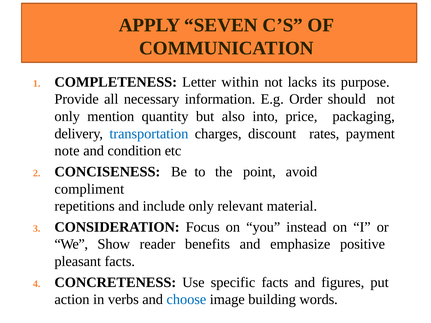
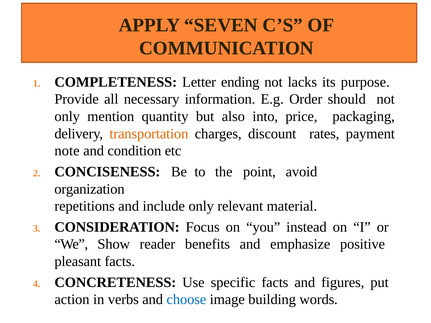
within: within -> ending (240, 82)
transportation colour: blue -> orange (149, 134)
compliment: compliment -> organization (89, 189)
